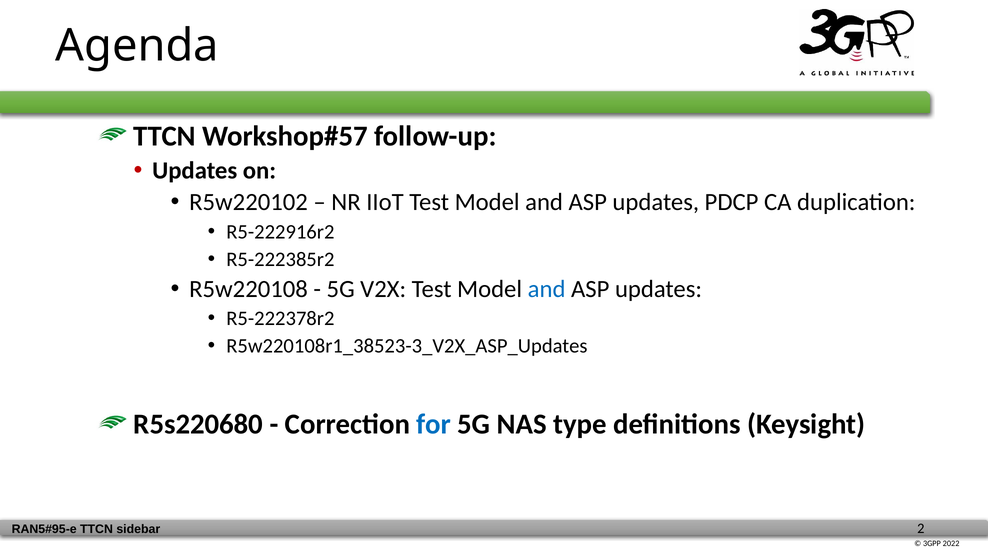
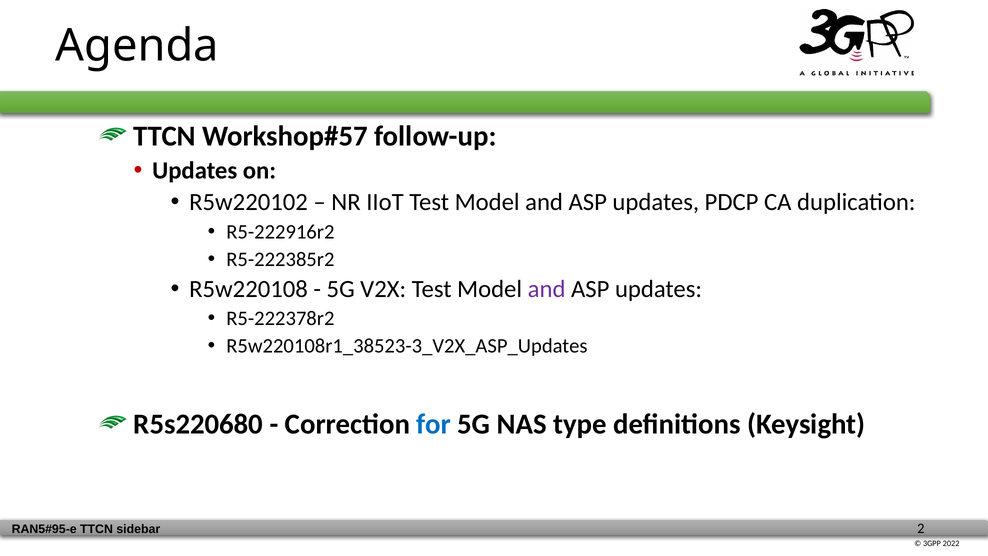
and colour: blue -> purple (547, 289)
